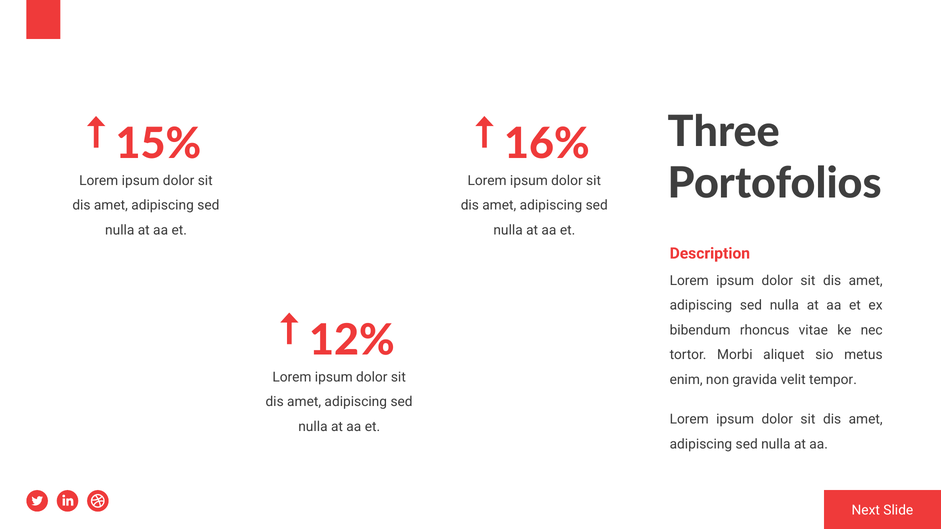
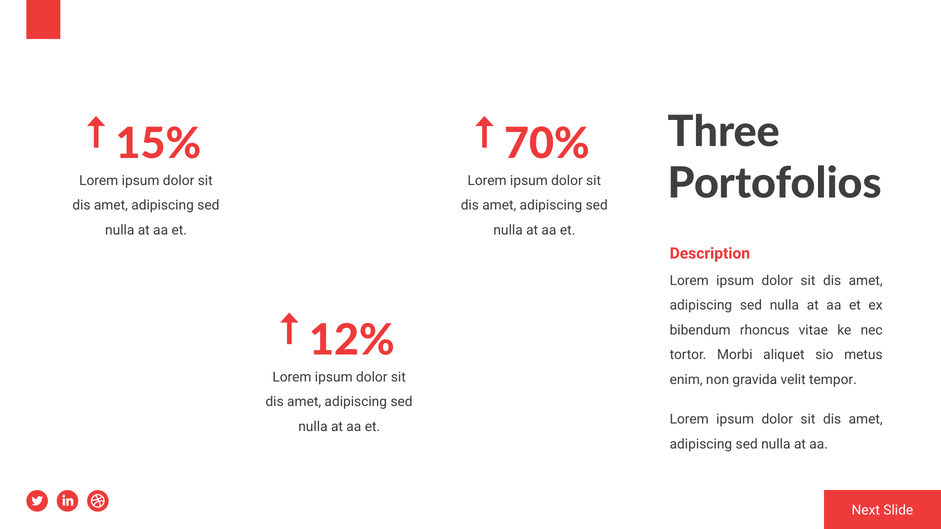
16%: 16% -> 70% (547, 144)
